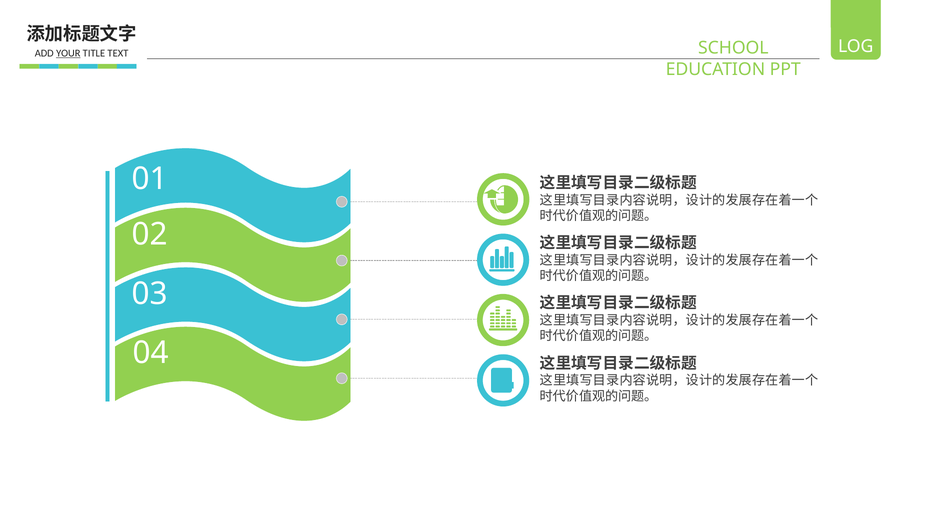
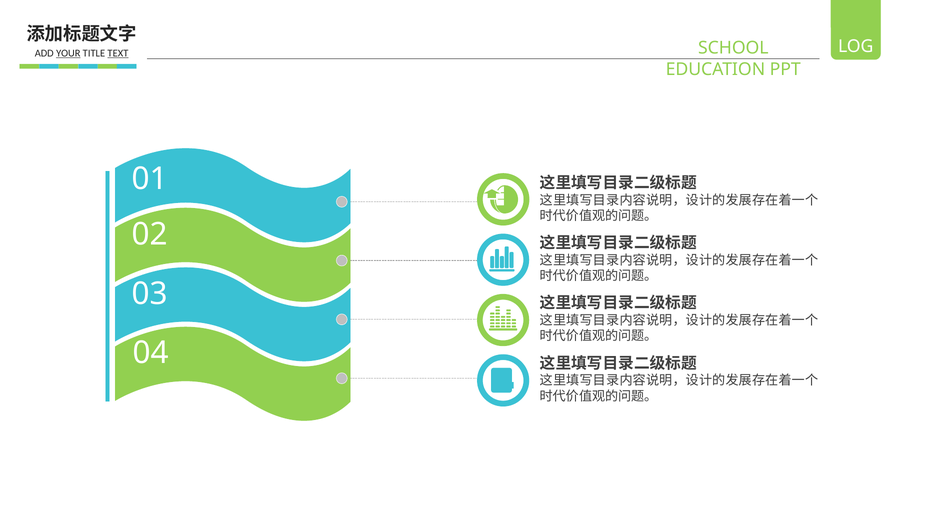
TEXT underline: none -> present (118, 53)
